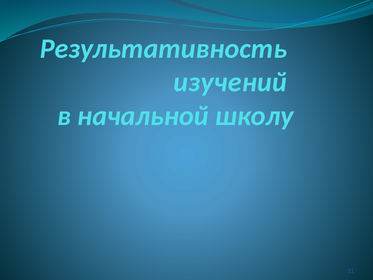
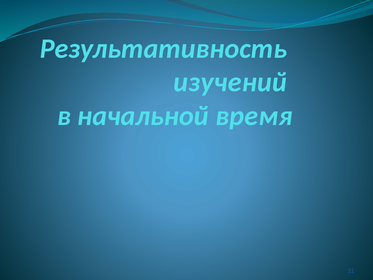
школу: школу -> время (254, 116)
